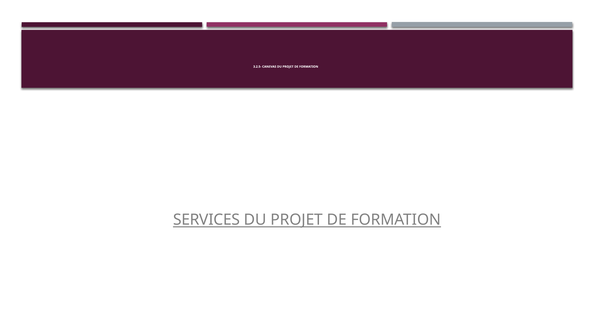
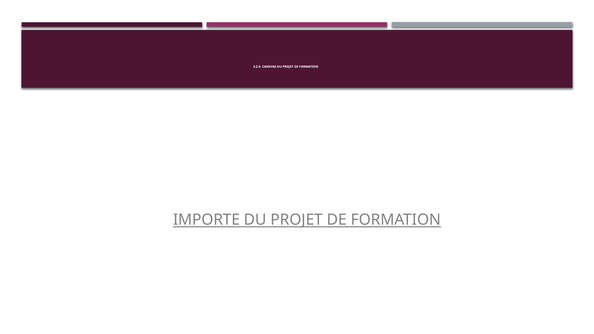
SERVICES: SERVICES -> IMPORTE (207, 220)
